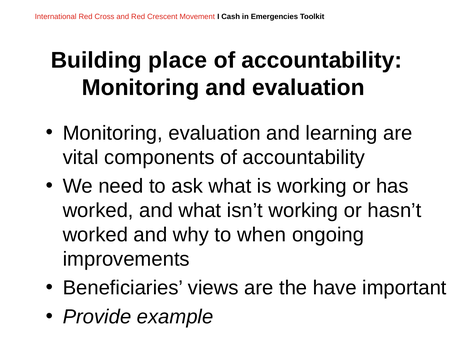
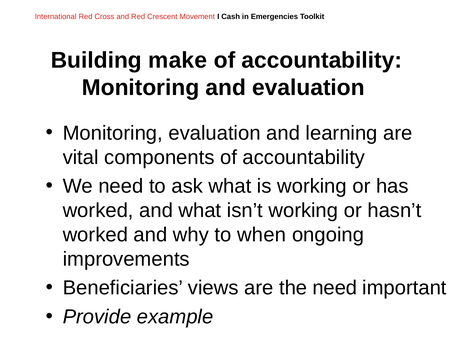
place: place -> make (178, 60)
the have: have -> need (335, 287)
